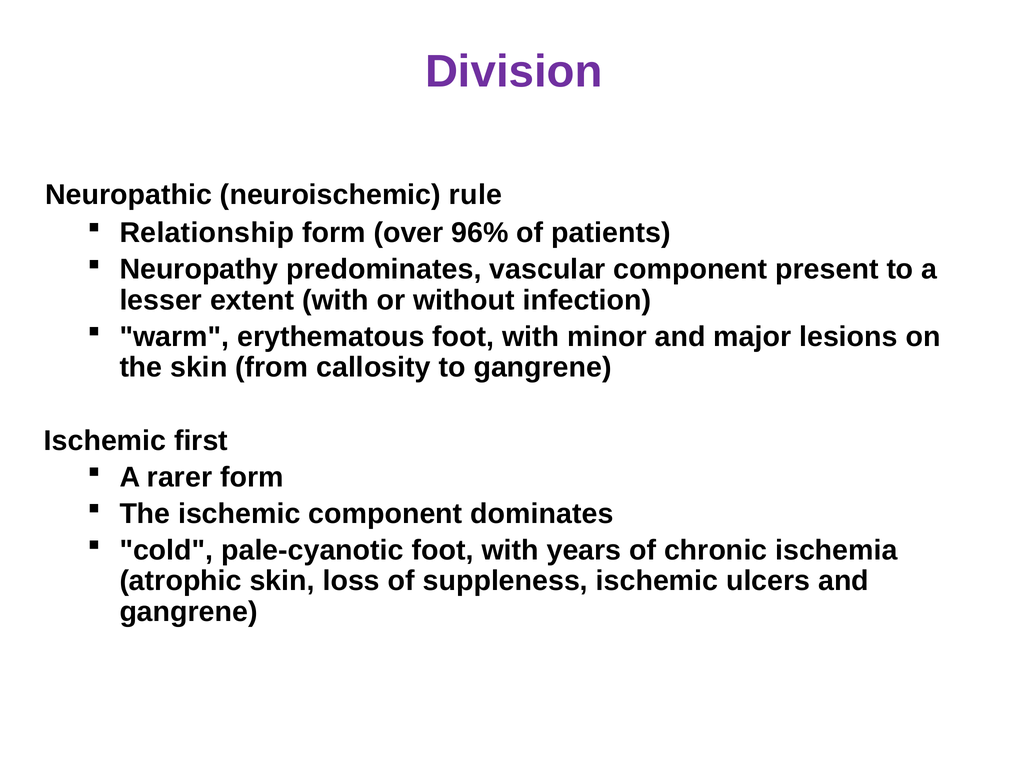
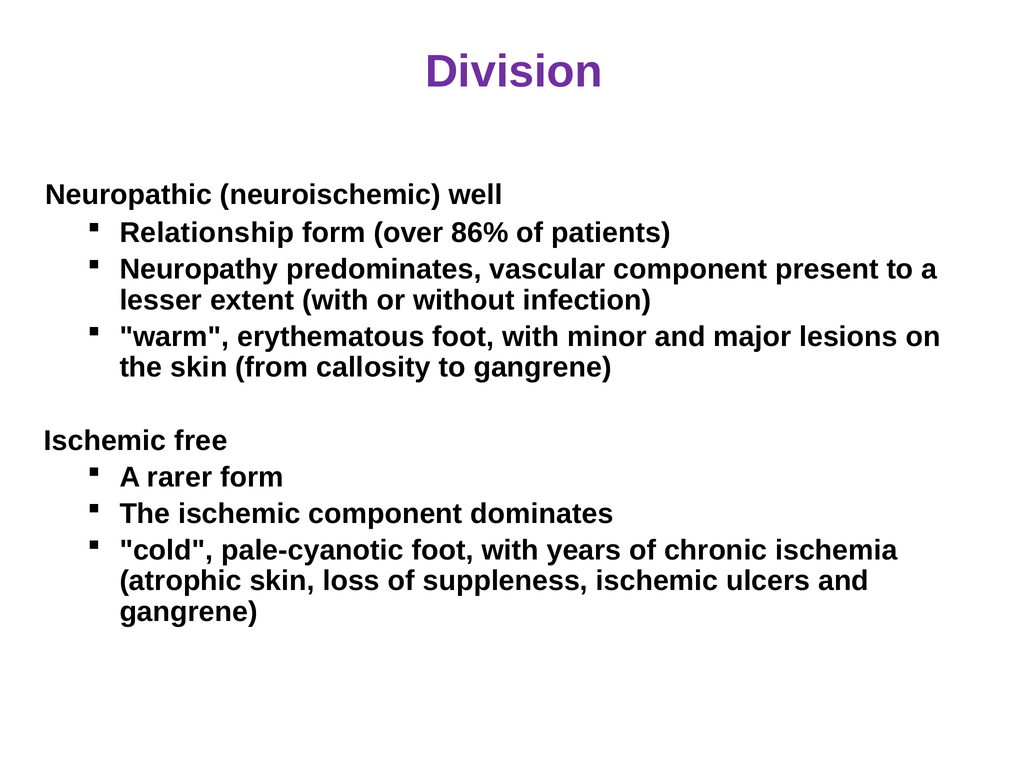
rule: rule -> well (476, 195)
96%: 96% -> 86% (480, 233)
first: first -> free (201, 441)
